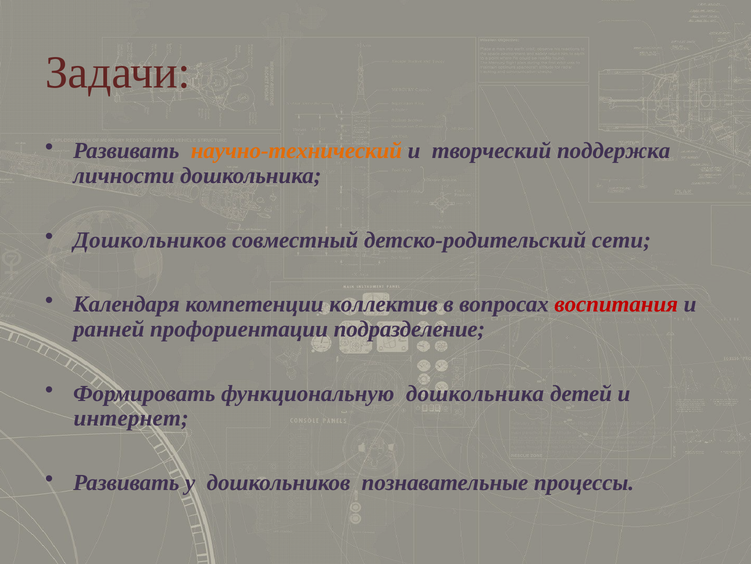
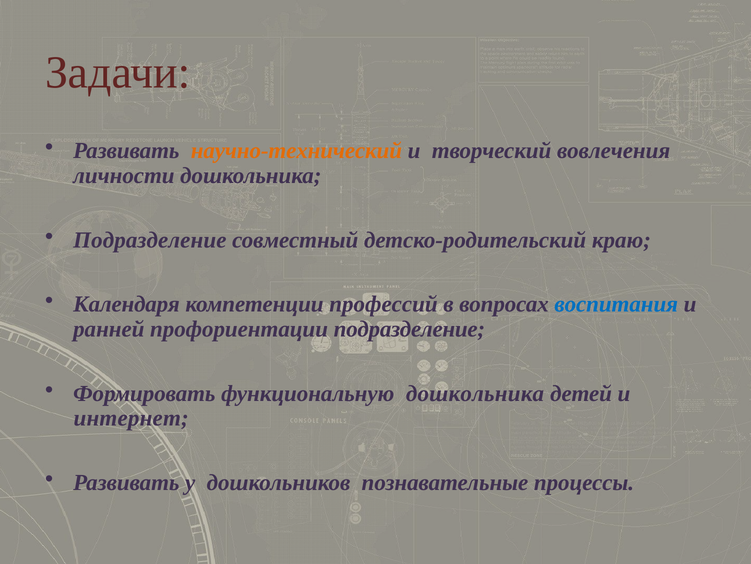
поддержка: поддержка -> вовлечения (614, 151)
Дошкольников: Дошкольников -> Подразделение (150, 240)
сети: сети -> краю (621, 240)
коллектив: коллектив -> профессий (383, 304)
воспитания colour: red -> blue (616, 304)
